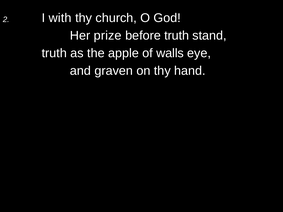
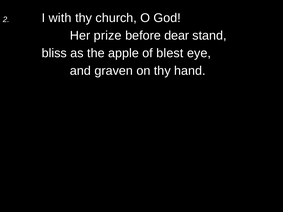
before truth: truth -> dear (177, 36)
truth: truth -> bliss (54, 53)
walls: walls -> blest (170, 53)
